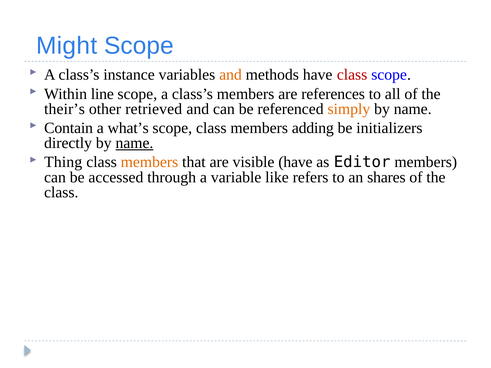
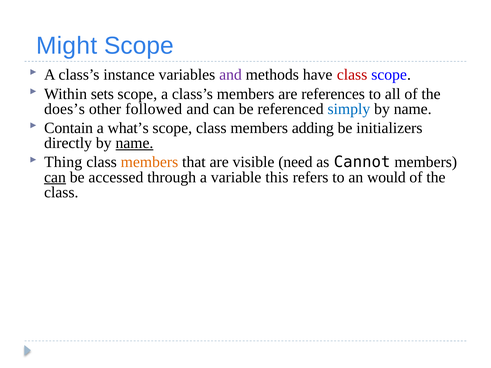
and colour: orange -> purple (230, 75)
line: line -> sets (102, 94)
their’s: their’s -> does’s (64, 109)
retrieved: retrieved -> followed (154, 109)
simply colour: orange -> blue (349, 109)
visible have: have -> need (295, 162)
Editor: Editor -> Cannot (362, 162)
can underline: none -> present (55, 177)
like: like -> this (277, 177)
shares: shares -> would (386, 177)
